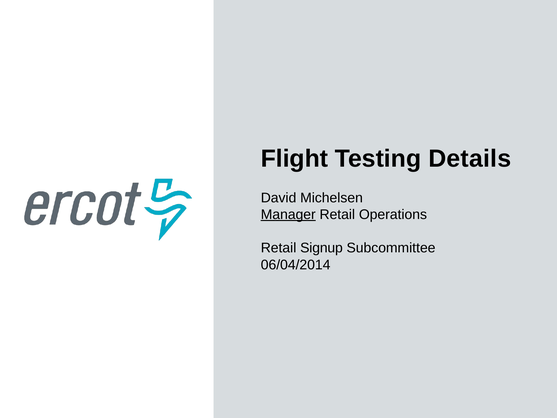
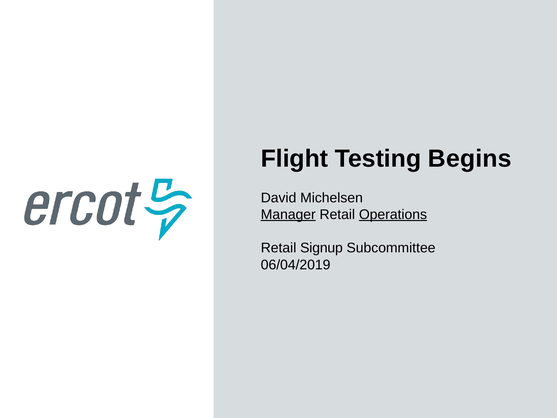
Details: Details -> Begins (470, 159)
Operations underline: none -> present (393, 214)
06/04/2014: 06/04/2014 -> 06/04/2019 (296, 265)
